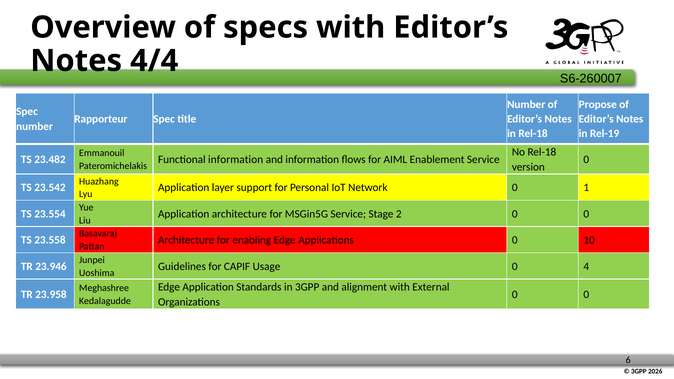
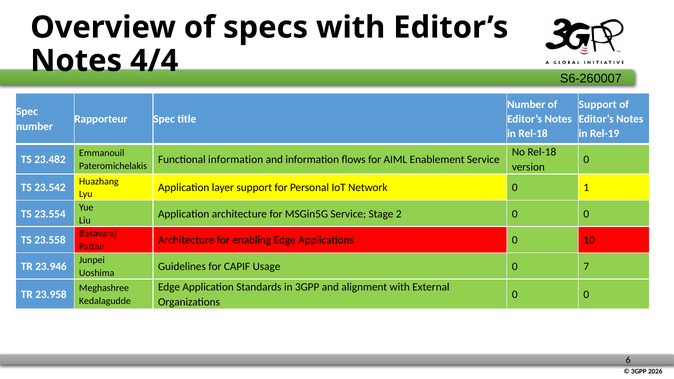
Propose: Propose -> Support (598, 104)
4: 4 -> 7 (586, 267)
